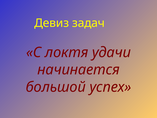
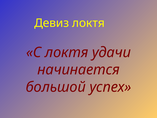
Девиз задач: задач -> локтя (88, 23)
